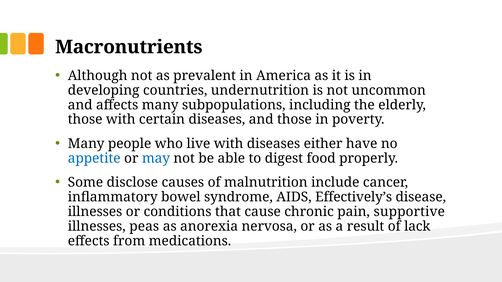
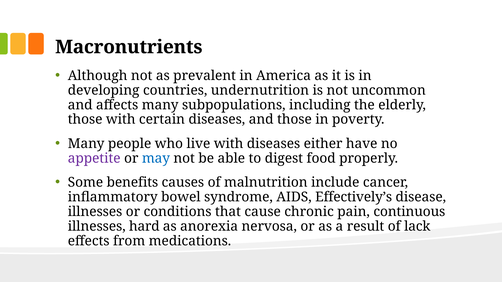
appetite colour: blue -> purple (94, 158)
disclose: disclose -> benefits (132, 183)
supportive: supportive -> continuous (409, 212)
peas: peas -> hard (144, 227)
